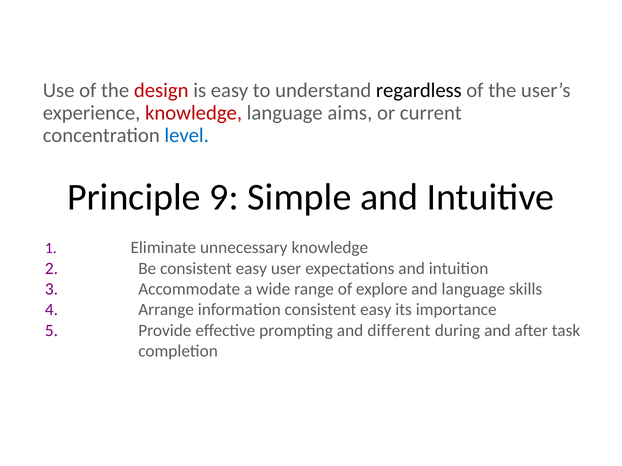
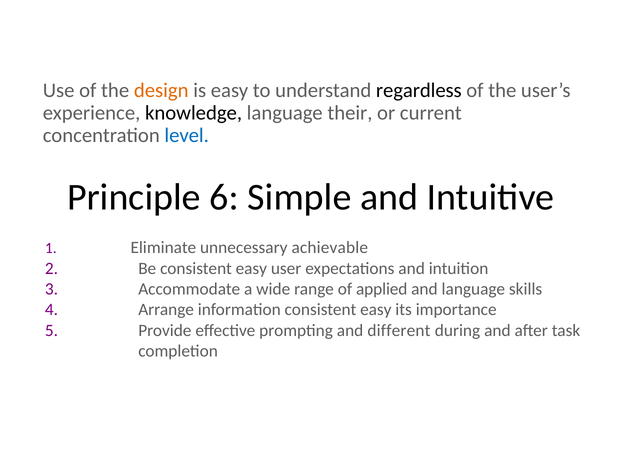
design colour: red -> orange (161, 91)
knowledge colour: red -> black (194, 113)
aims: aims -> their (350, 113)
9: 9 -> 6 (224, 198)
unnecessary knowledge: knowledge -> achievable (330, 248)
explore: explore -> applied (382, 289)
